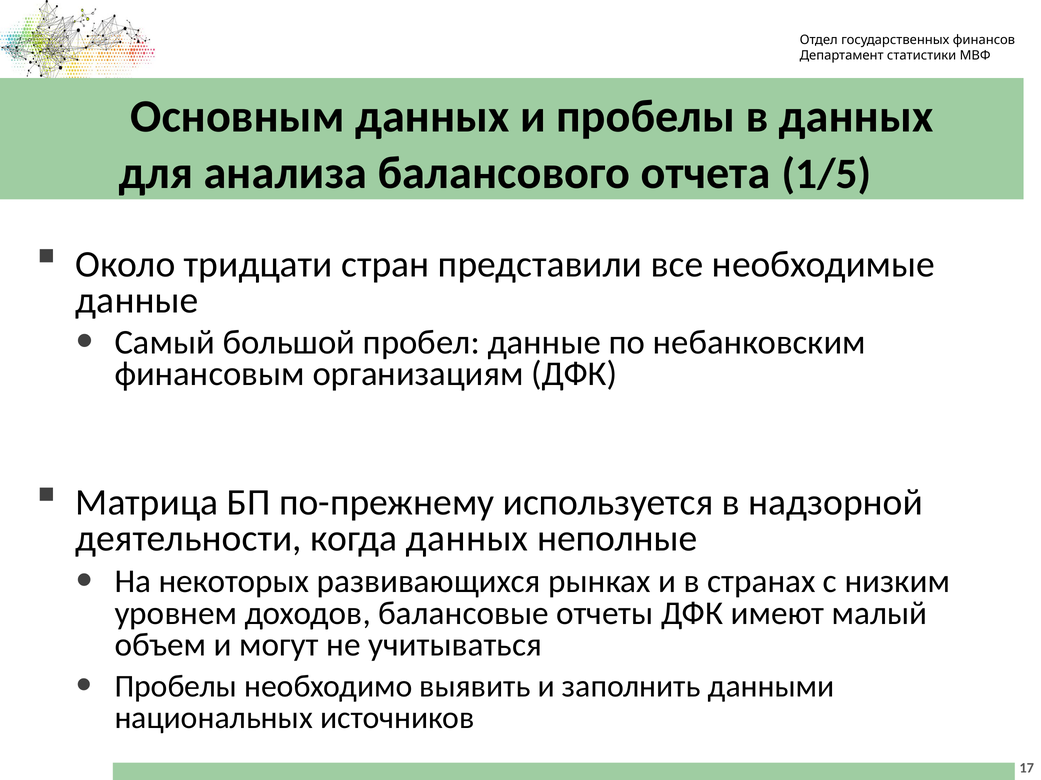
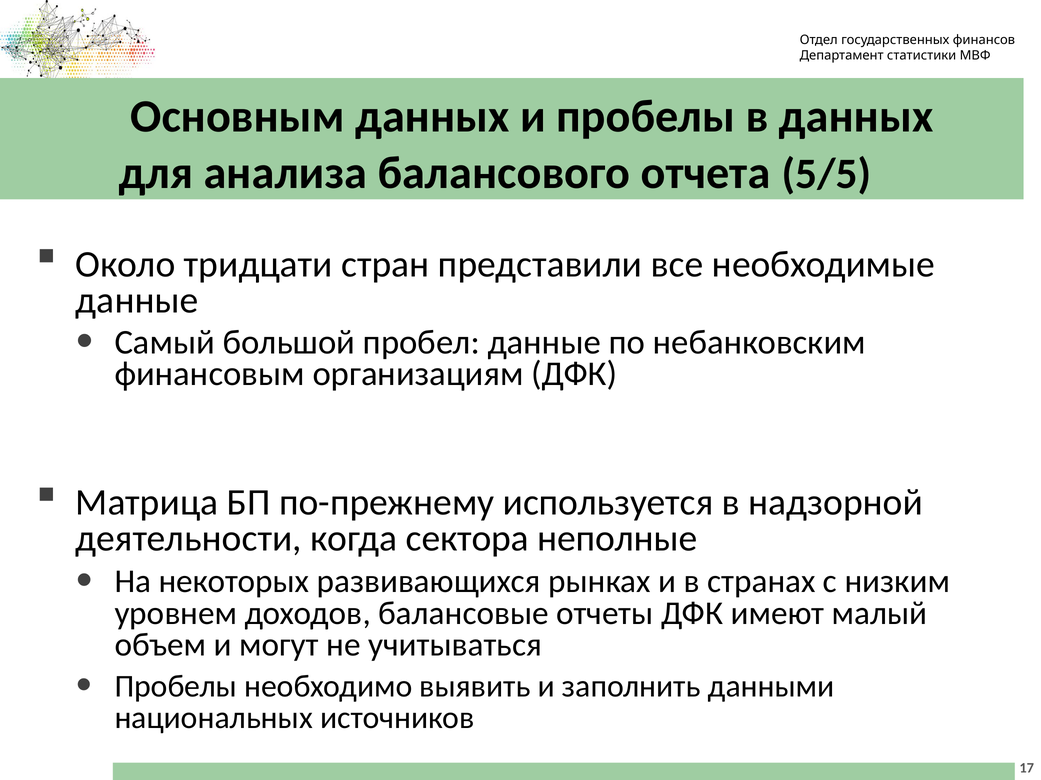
1/5: 1/5 -> 5/5 (826, 174)
когда данных: данных -> сектора (467, 539)
